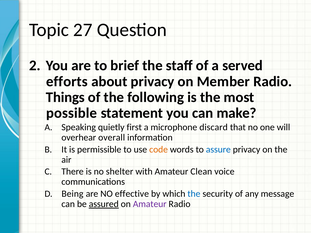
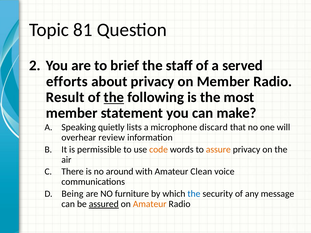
27: 27 -> 81 (83, 30)
Things: Things -> Result (65, 97)
the underline: none -> present (114, 97)
possible: possible -> member (72, 113)
first: first -> lists (134, 127)
overall: overall -> review (112, 138)
assure colour: blue -> orange (218, 150)
shelter: shelter -> around (120, 172)
effective: effective -> furniture (132, 194)
Amateur colour: purple -> orange (150, 204)
